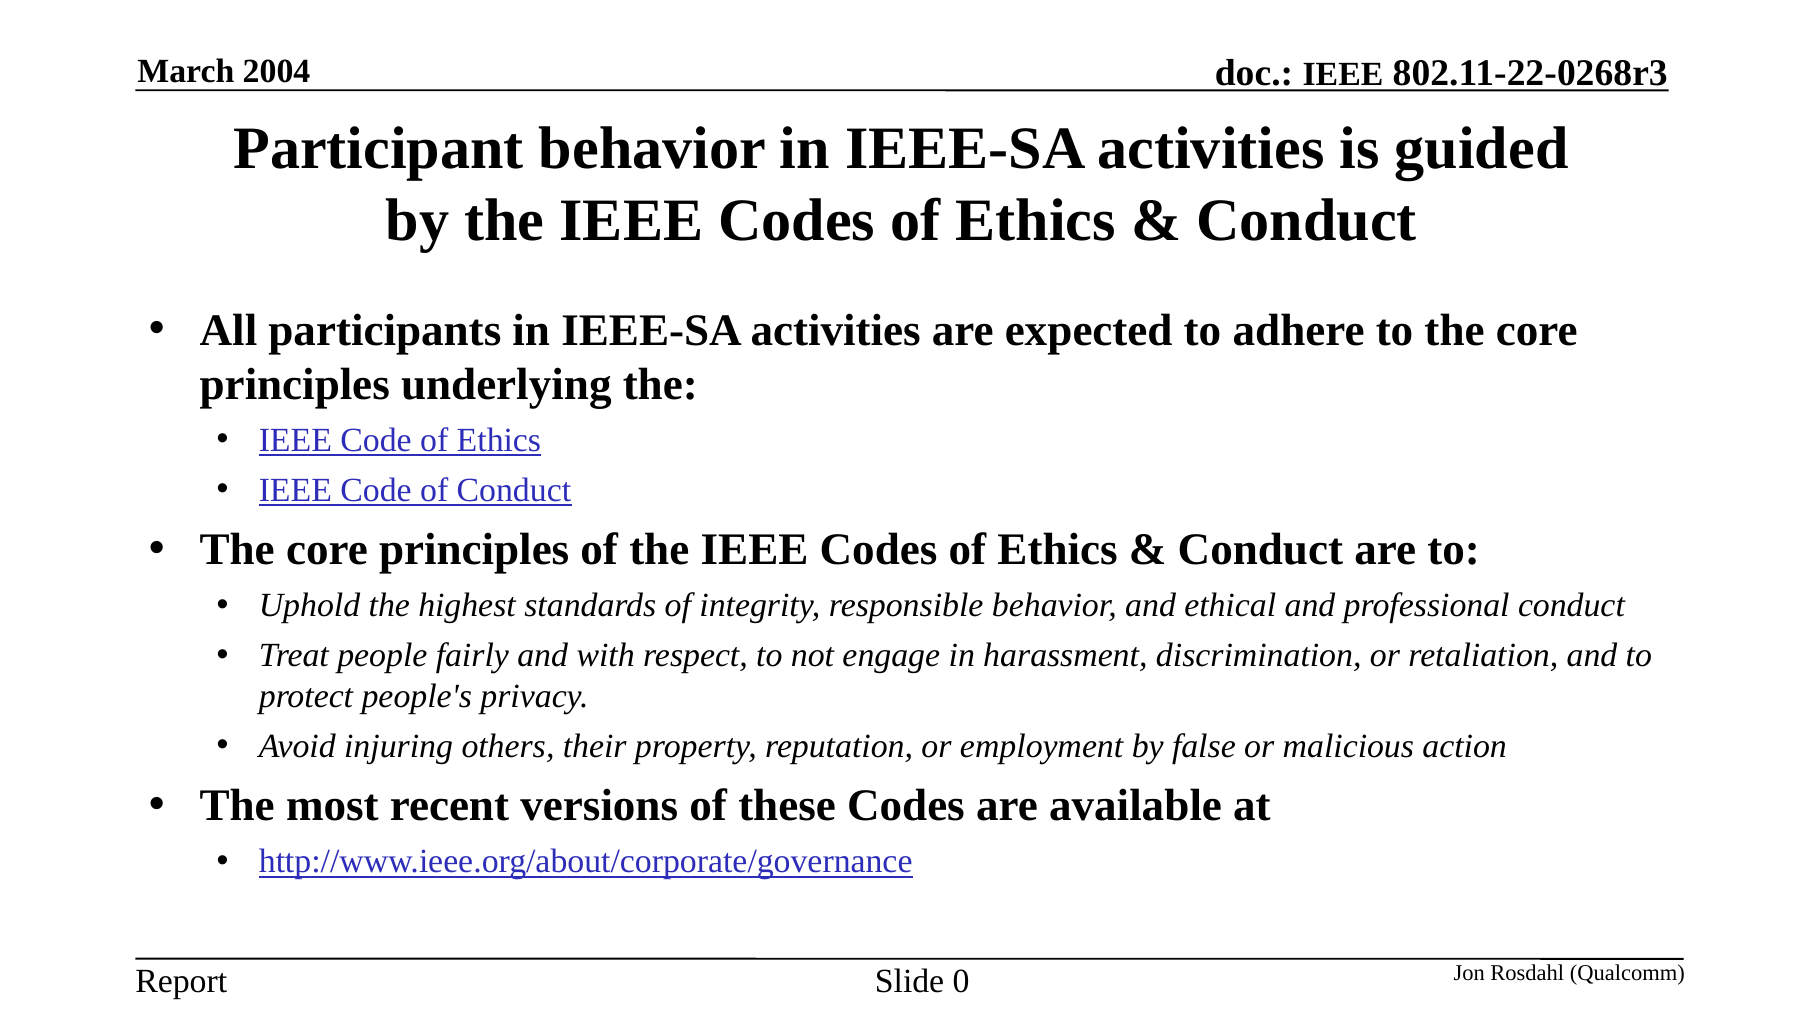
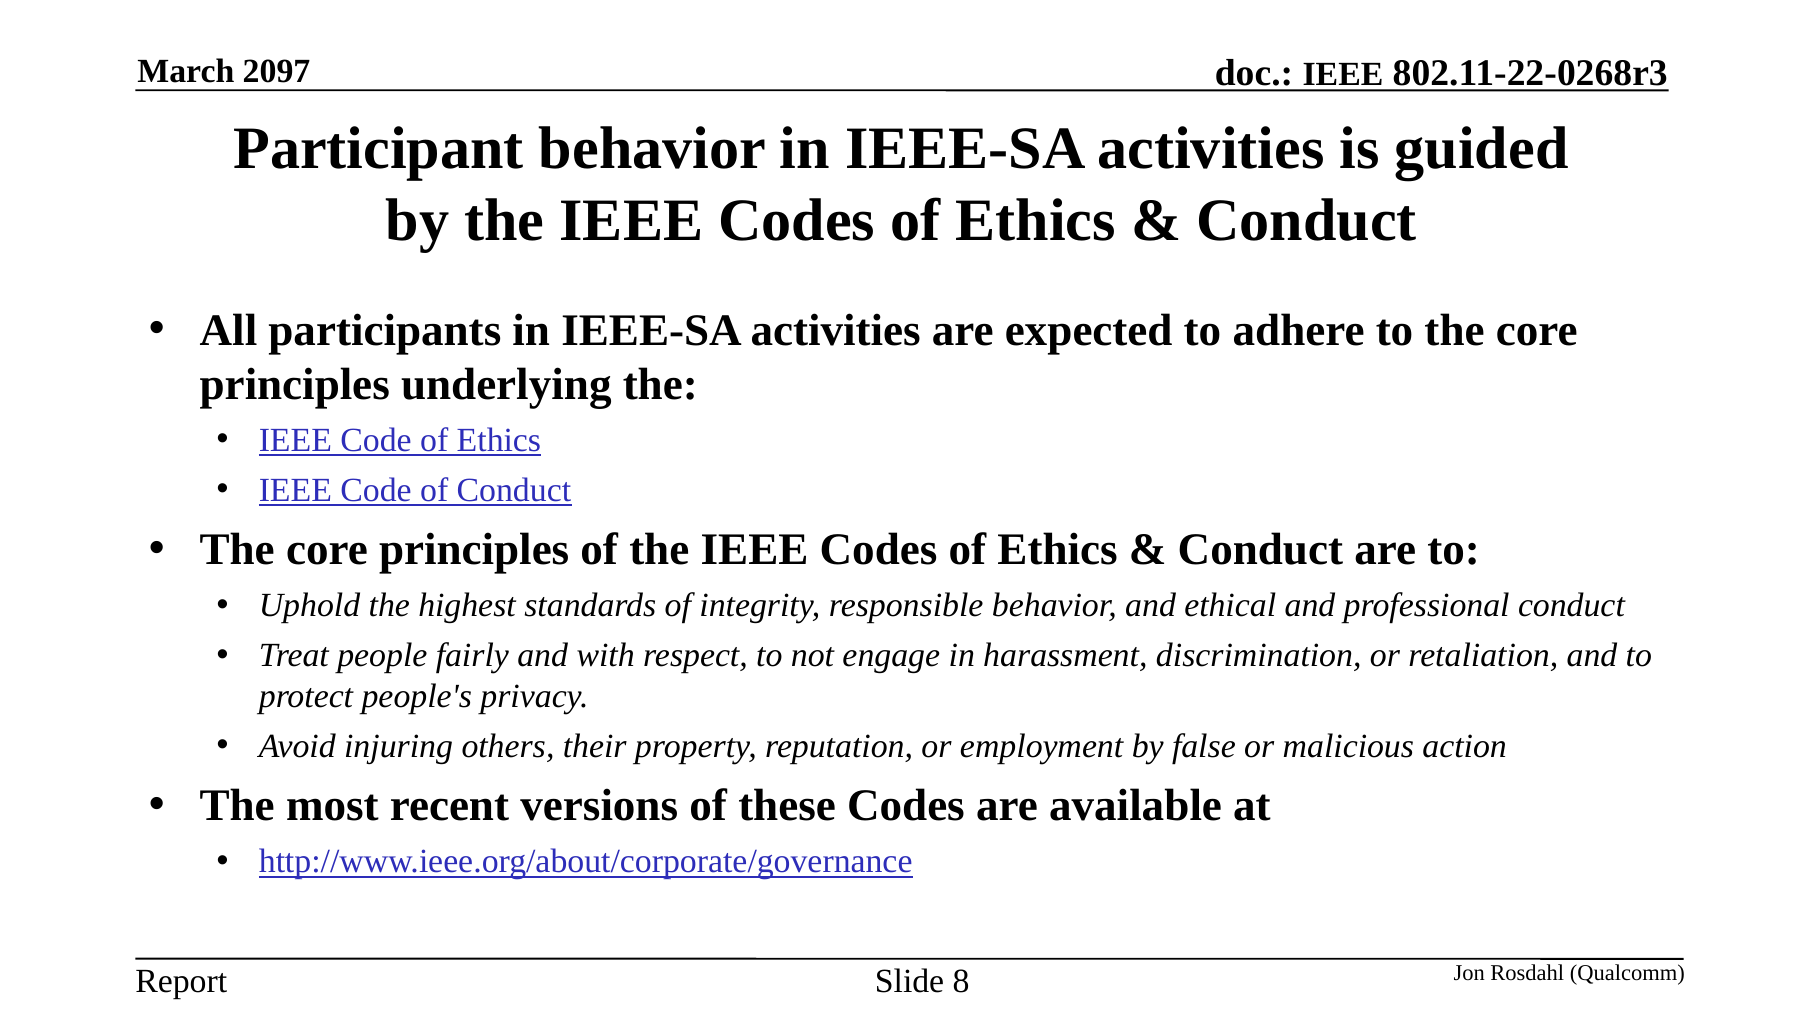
2004: 2004 -> 2097 (277, 72)
0: 0 -> 8 (961, 981)
